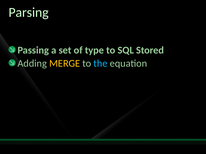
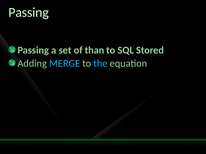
Parsing: Parsing -> Passing (29, 13)
type: type -> than (95, 50)
MERGE colour: yellow -> light blue (65, 64)
